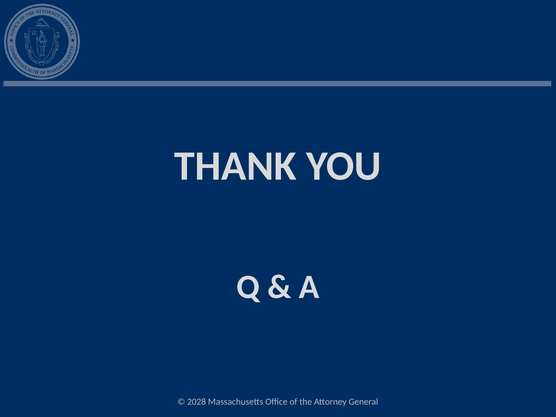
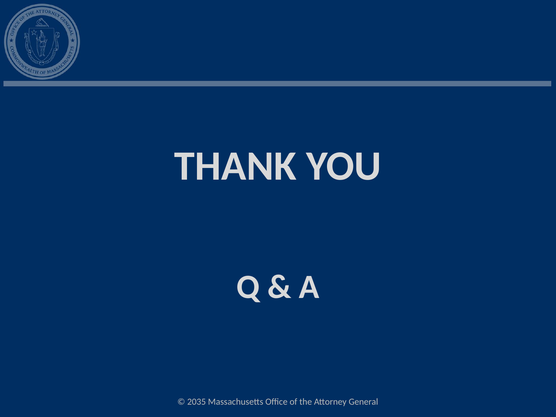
2028: 2028 -> 2035 (197, 402)
